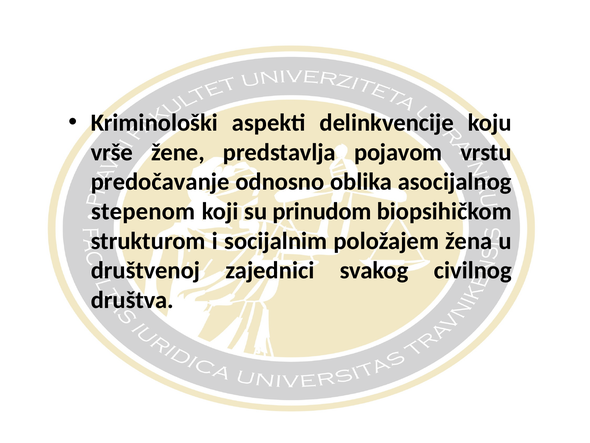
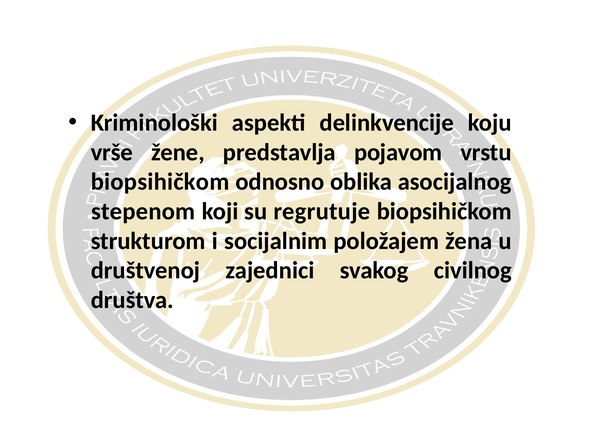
predočavanje: predočavanje -> biopsihičkom (160, 182)
prinudom: prinudom -> regrutuje (322, 211)
